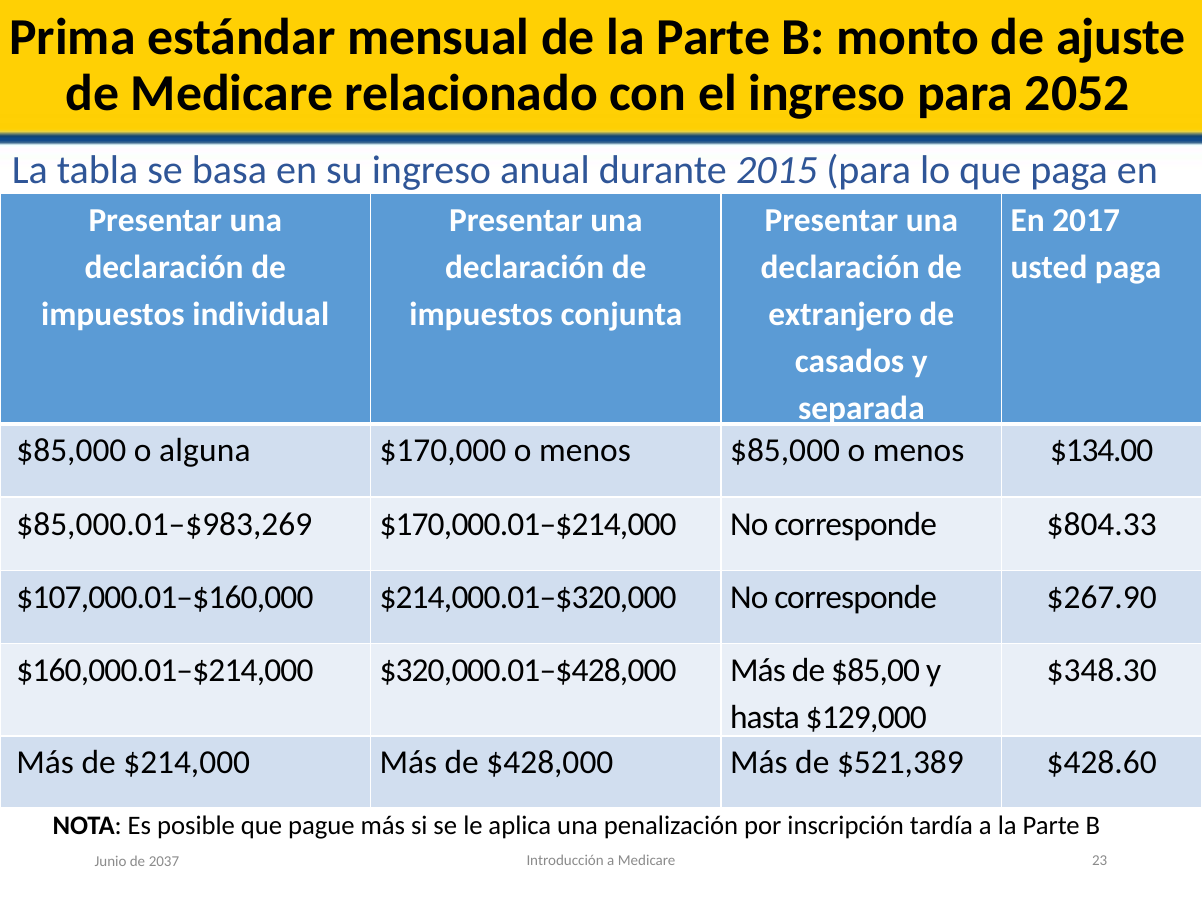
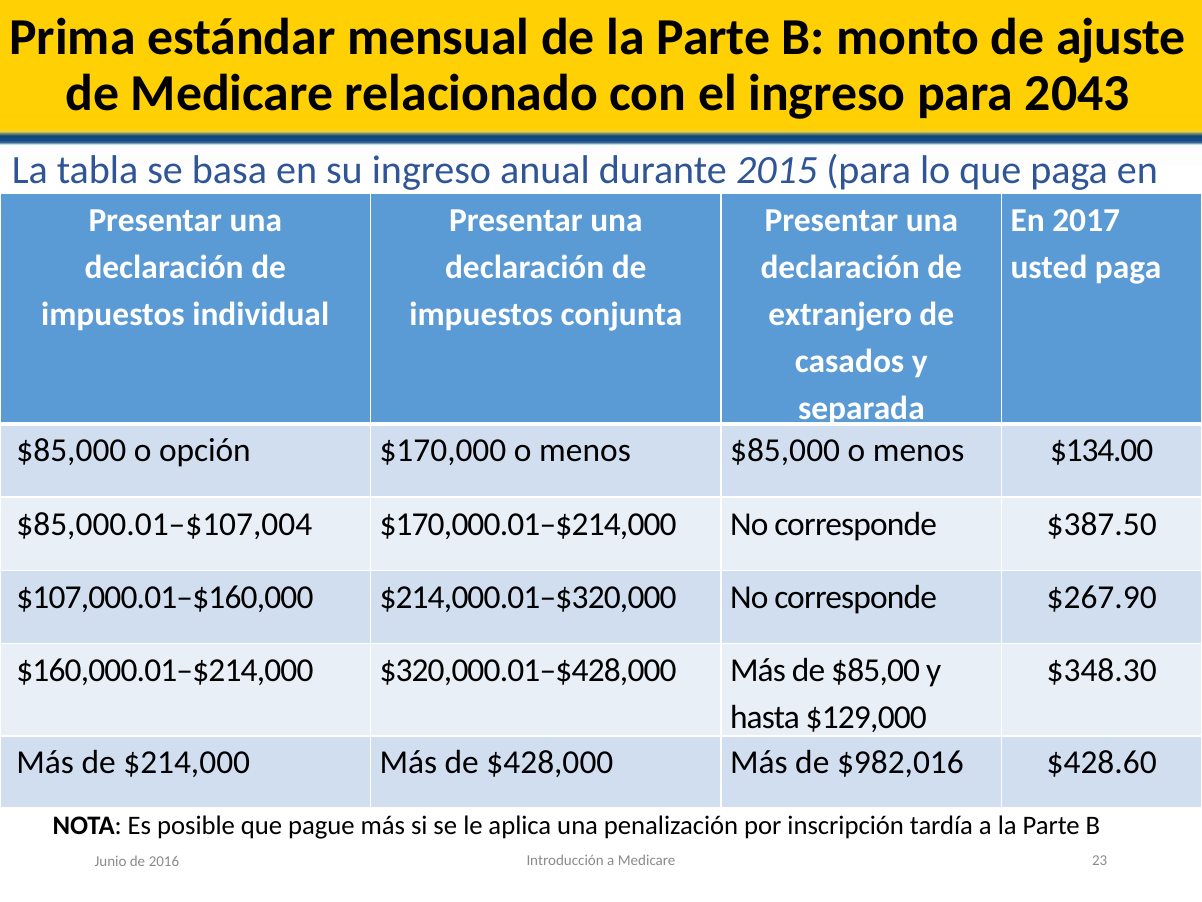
2052: 2052 -> 2043 (1077, 93)
alguna: alguna -> opción (205, 451)
$85,000.01–$983,269: $85,000.01–$983,269 -> $85,000.01–$107,004 (164, 524)
$804.33: $804.33 -> $387.50 (1102, 524)
$521,389: $521,389 -> $982,016 (900, 762)
2037: 2037 -> 2016 (164, 861)
